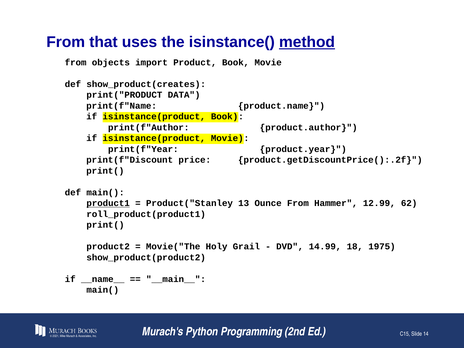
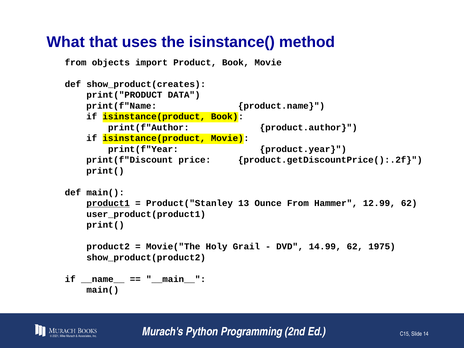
From: From -> What (66, 42)
method underline: present -> none (307, 42)
roll_product(product1: roll_product(product1 -> user_product(product1 (146, 214)
14.99 18: 18 -> 62 (355, 247)
